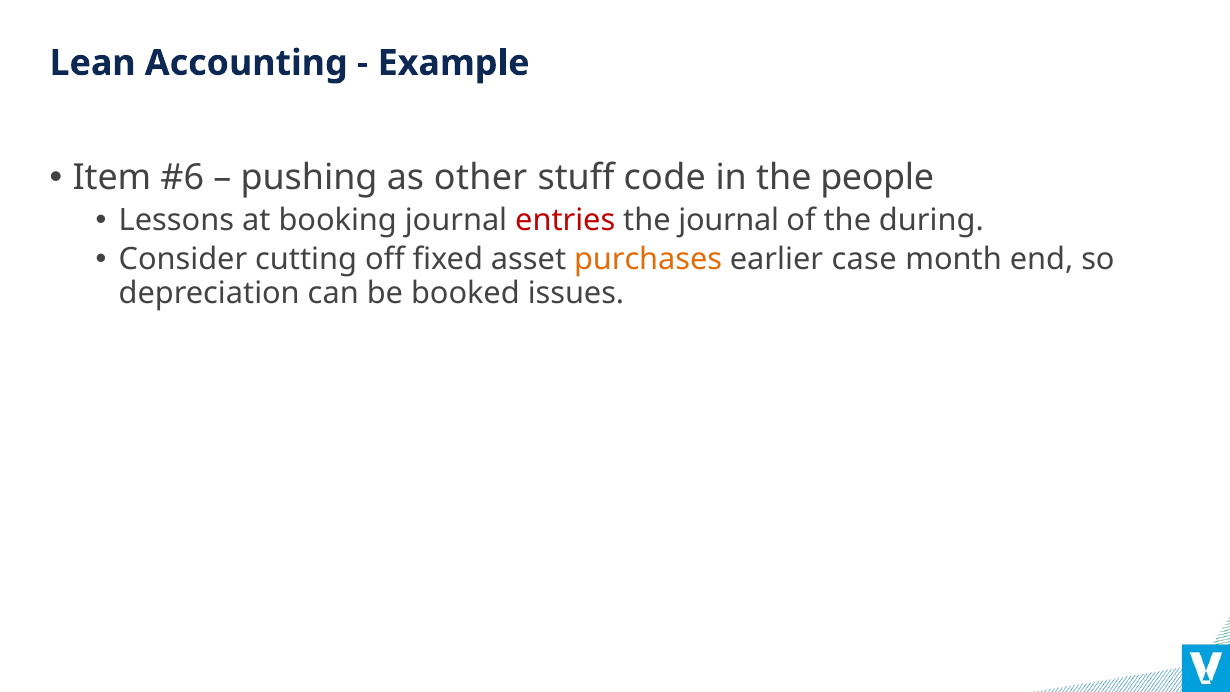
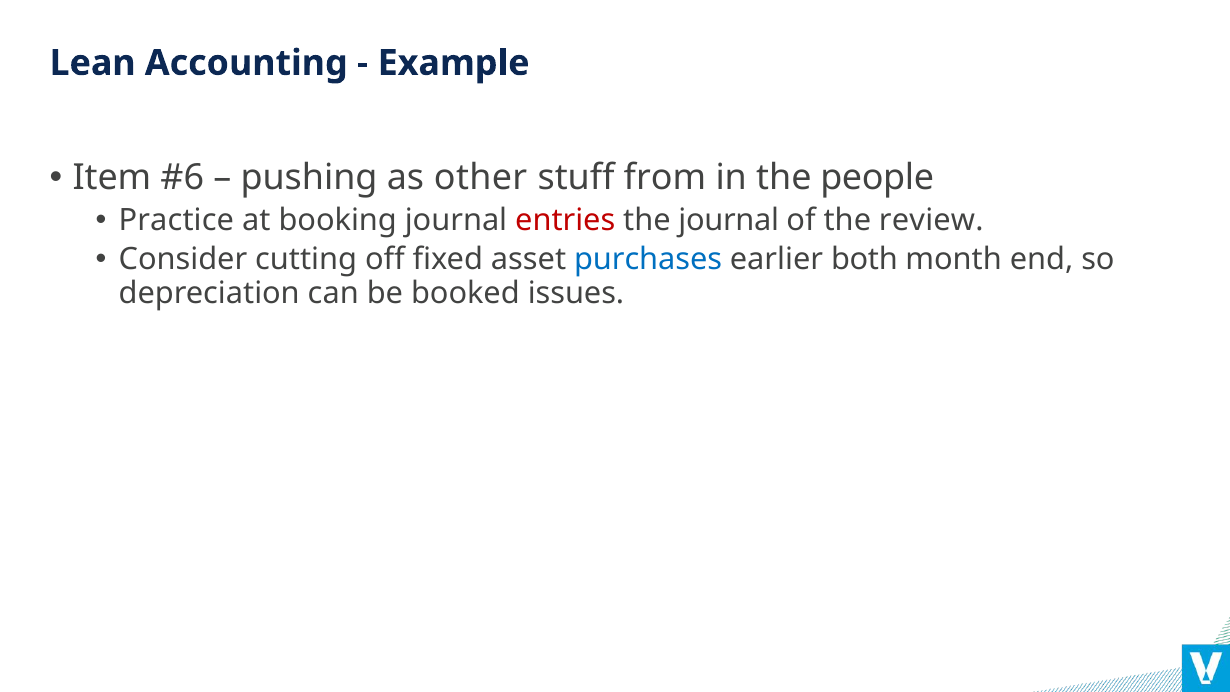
code: code -> from (665, 178)
Lessons: Lessons -> Practice (176, 220)
during: during -> review (931, 220)
purchases colour: orange -> blue (648, 260)
case: case -> both (864, 260)
